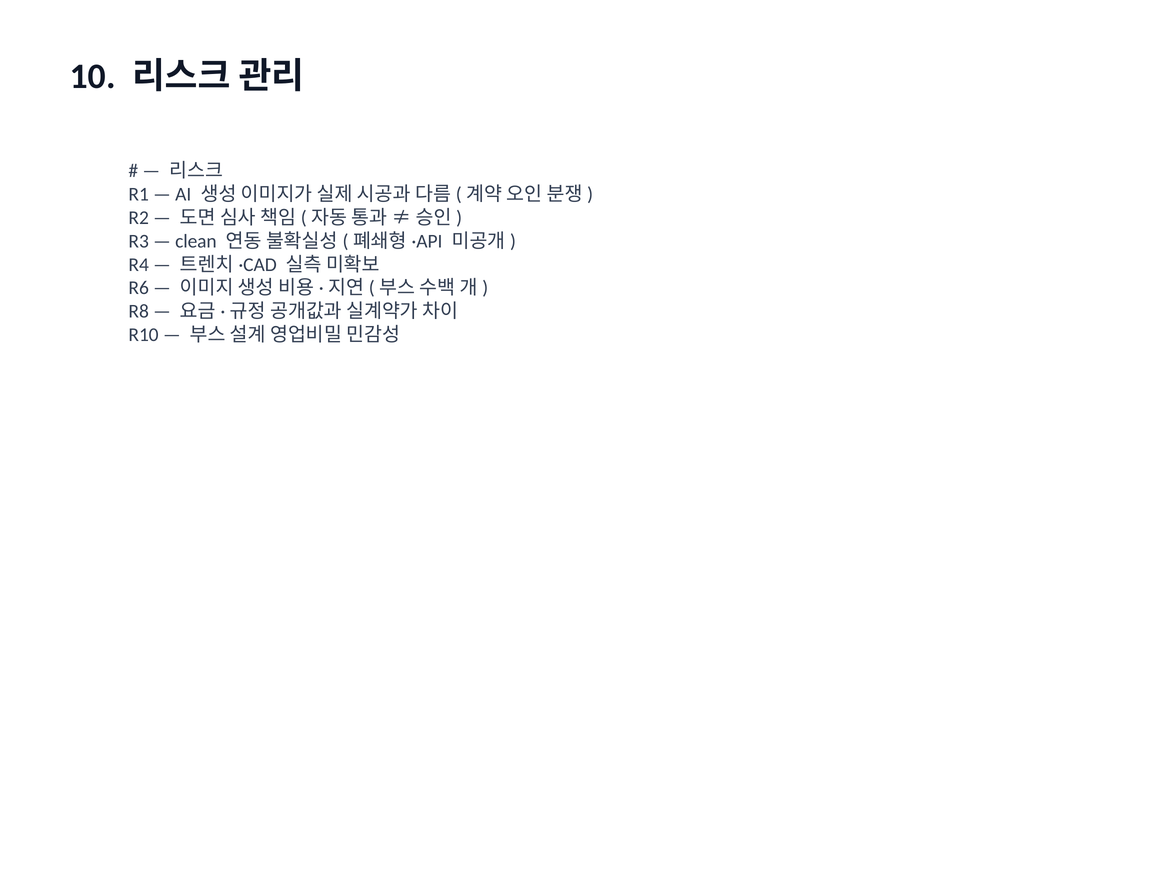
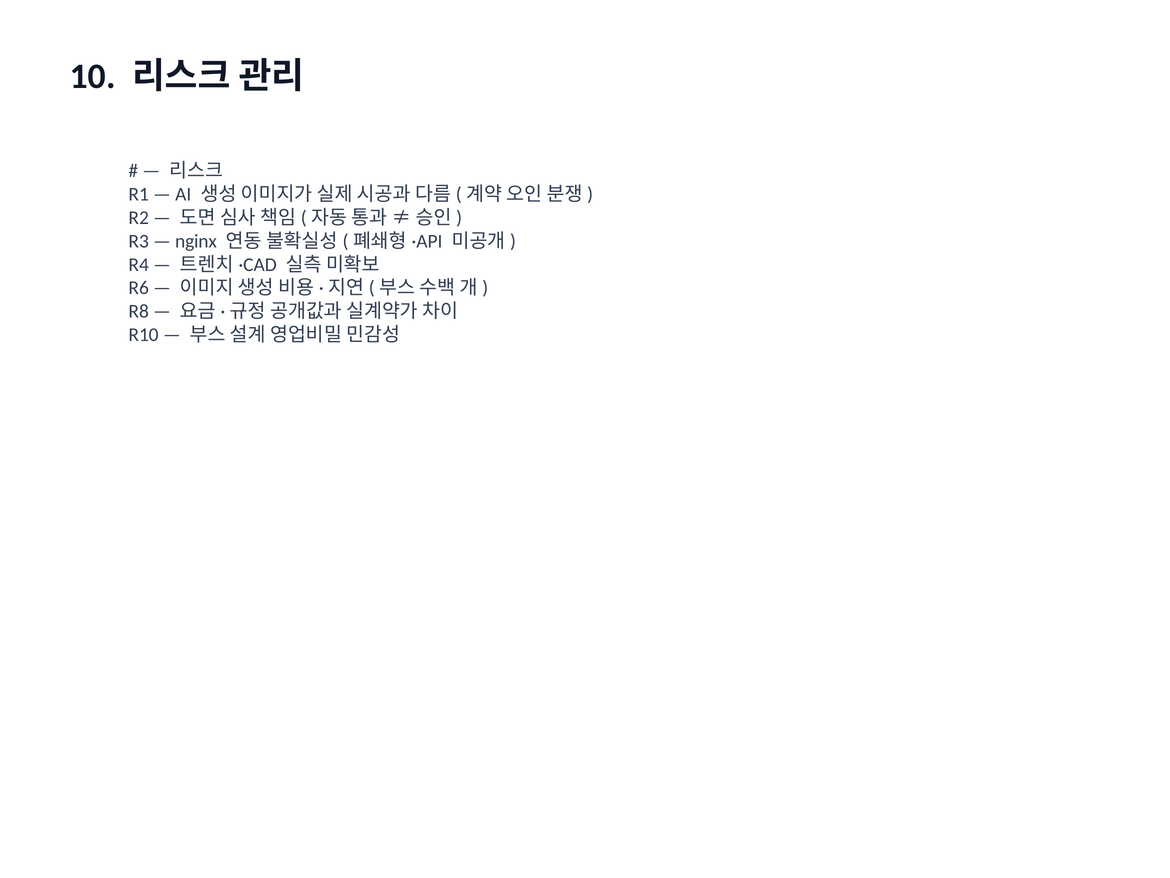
clean: clean -> nginx (196, 241)
